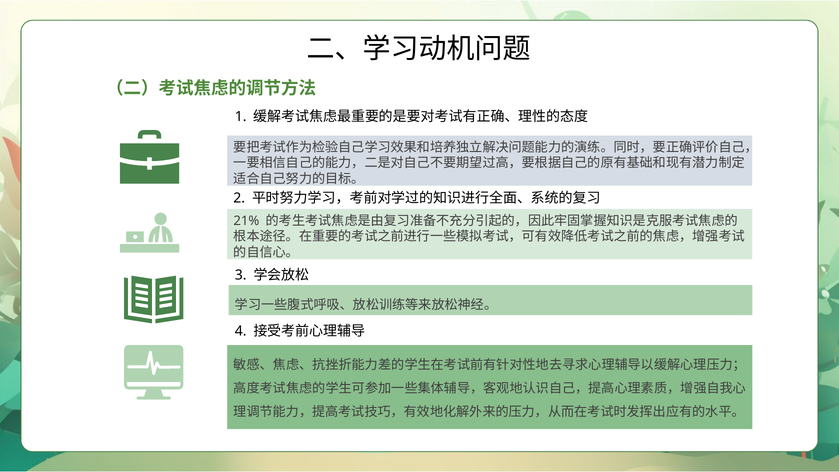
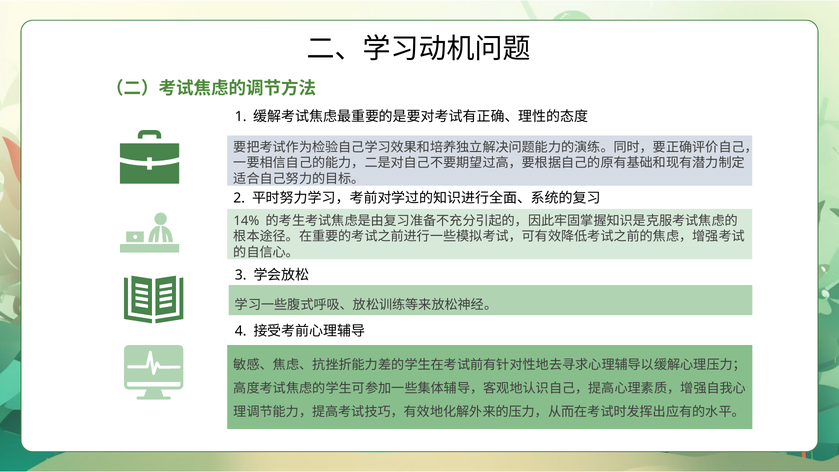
21%: 21% -> 14% (246, 221)
